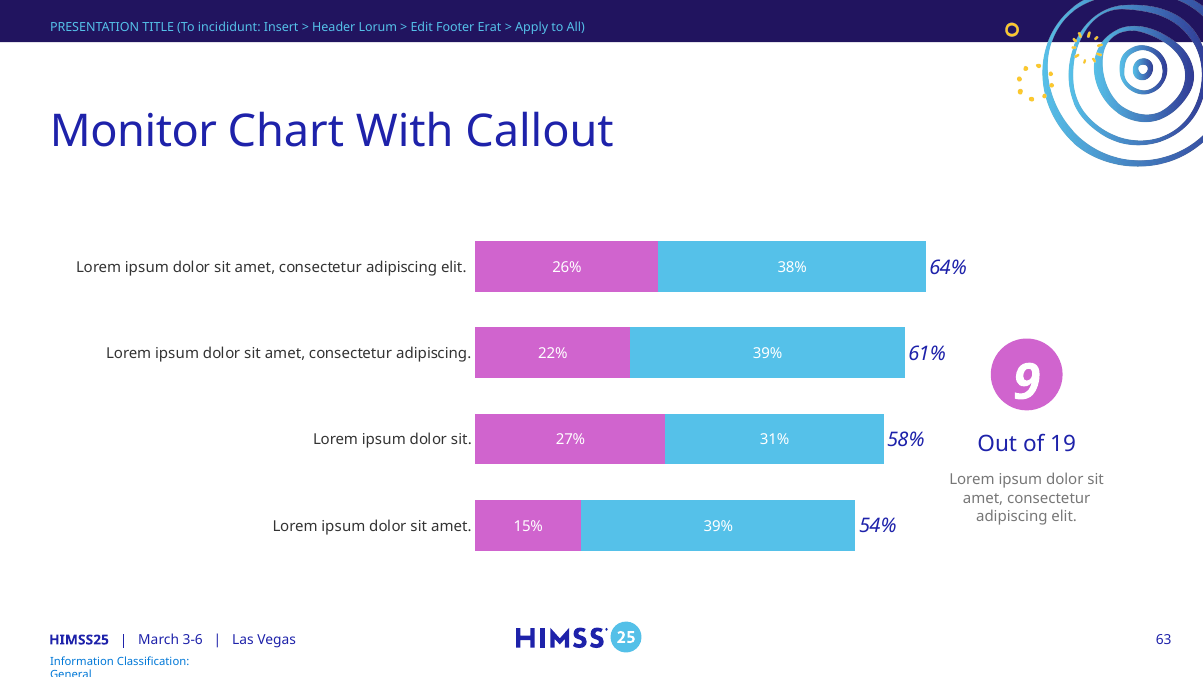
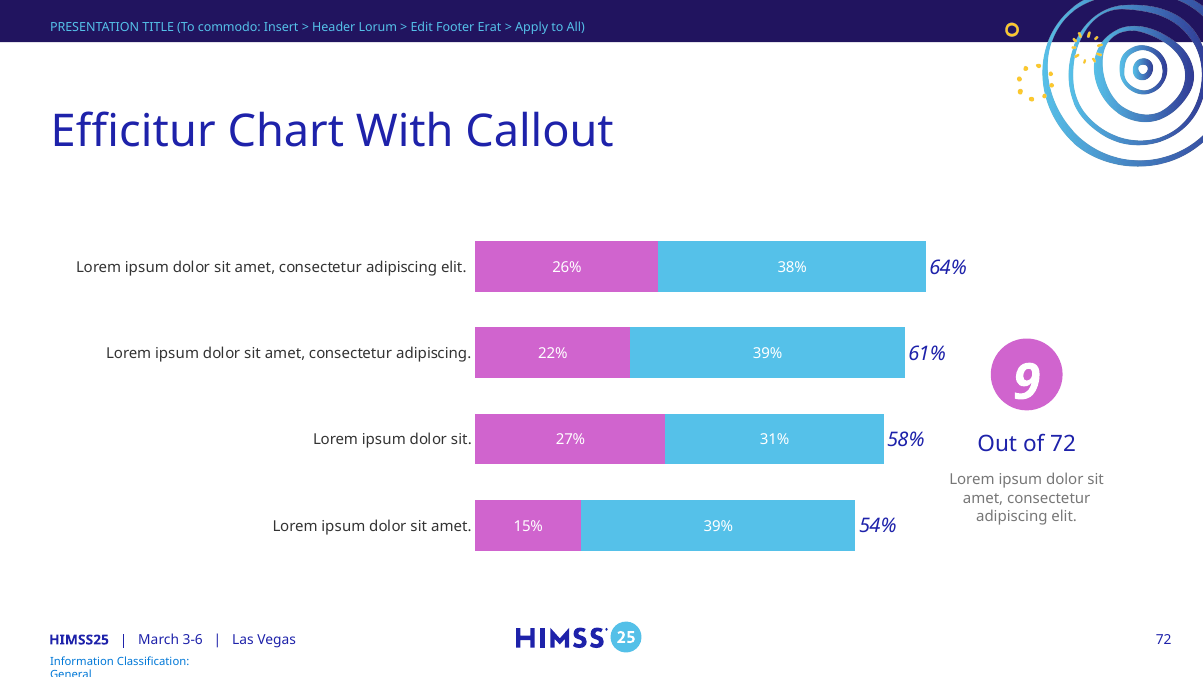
incididunt: incididunt -> commodo (229, 27)
Monitor: Monitor -> Efficitur (133, 131)
of 19: 19 -> 72 (1063, 444)
63: 63 -> 72 (1164, 640)
